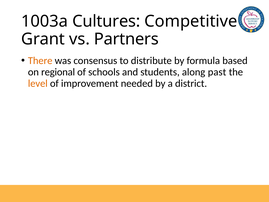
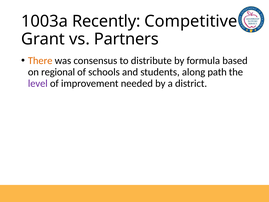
Cultures: Cultures -> Recently (106, 21)
past: past -> path (217, 72)
level colour: orange -> purple (38, 83)
